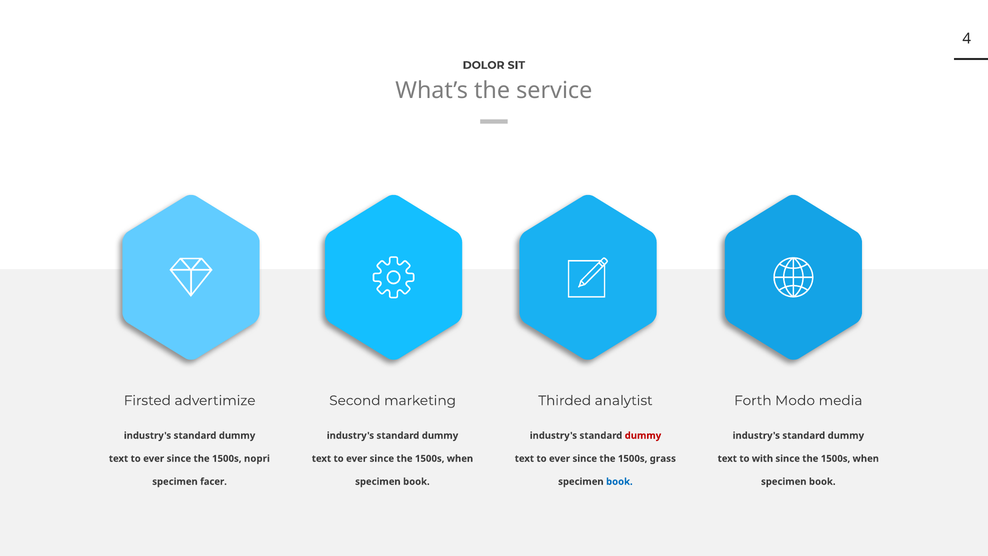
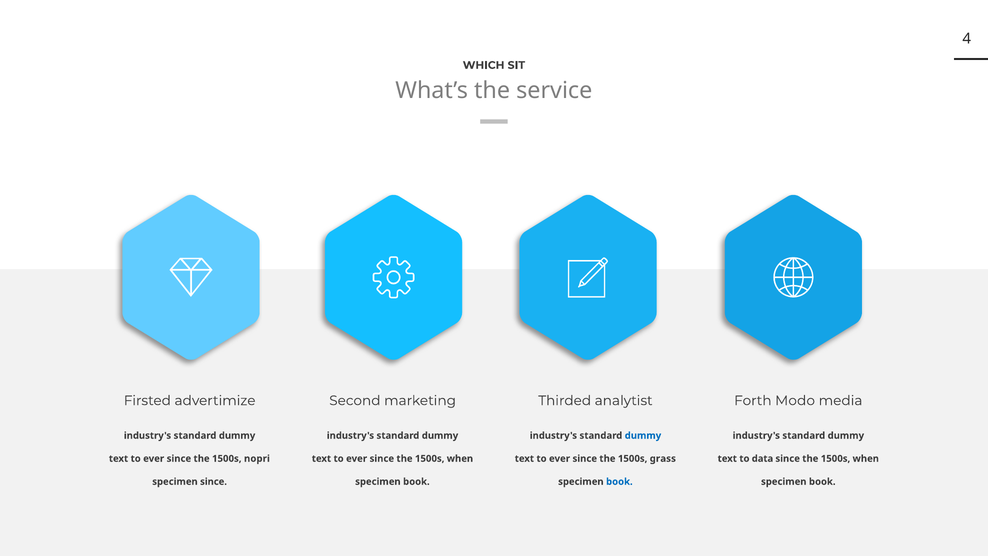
DOLOR: DOLOR -> WHICH (484, 65)
dummy colour: red -> blue (643, 435)
with: with -> data (762, 458)
specimen facer: facer -> since (214, 481)
